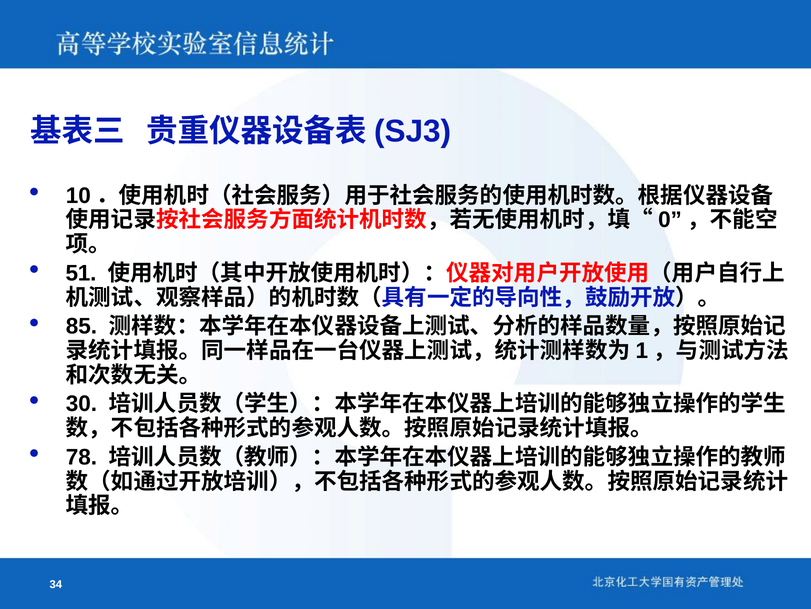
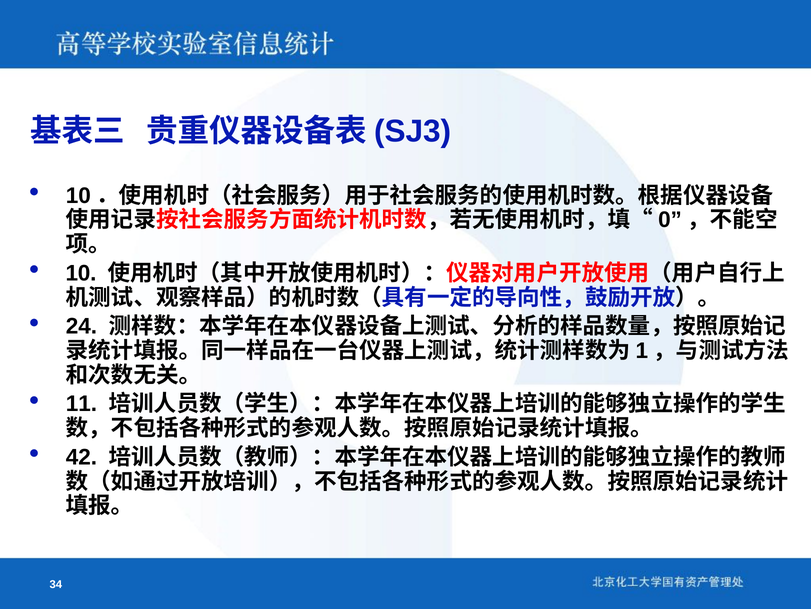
51: 51 -> 10 (81, 273)
85: 85 -> 24 (81, 326)
30: 30 -> 11 (81, 404)
78: 78 -> 42 (81, 457)
